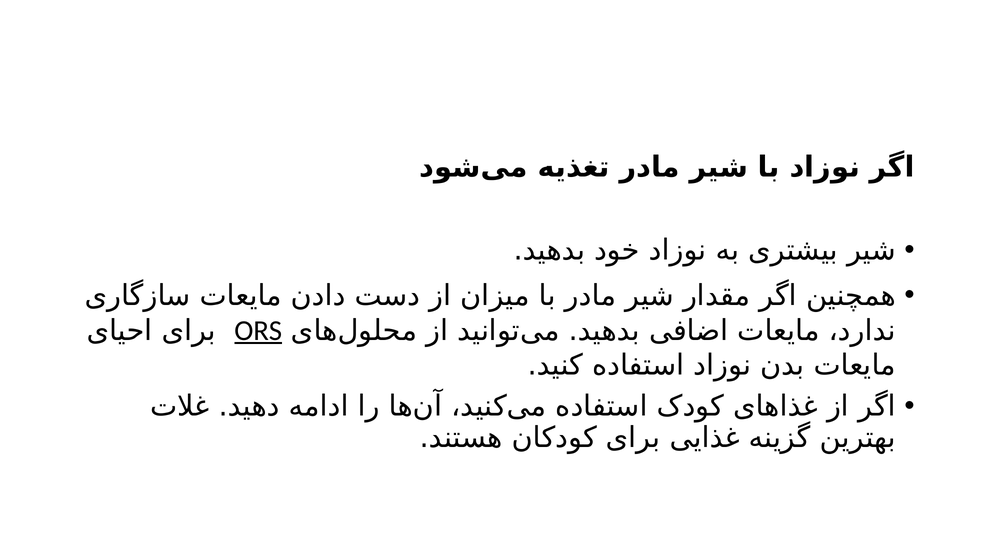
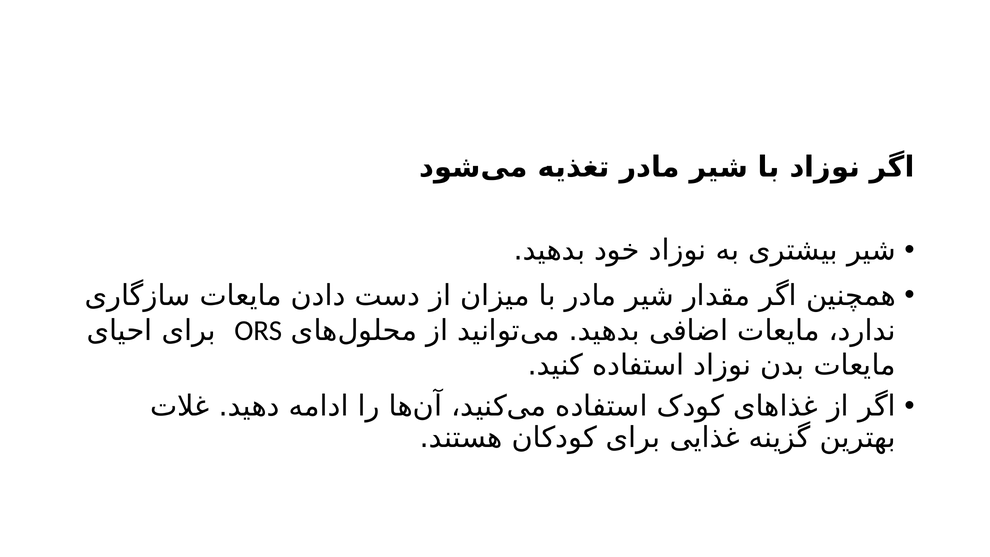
ORS underline: present -> none (258, 330)
